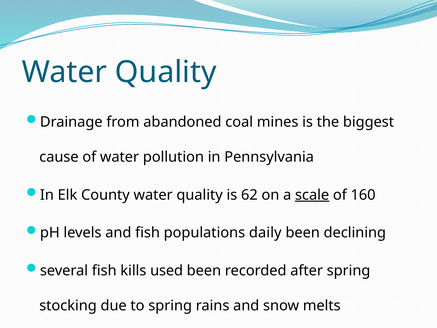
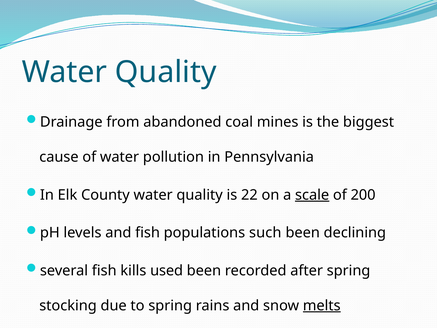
62: 62 -> 22 (249, 195)
160: 160 -> 200 (363, 195)
daily: daily -> such (265, 233)
melts underline: none -> present (322, 305)
